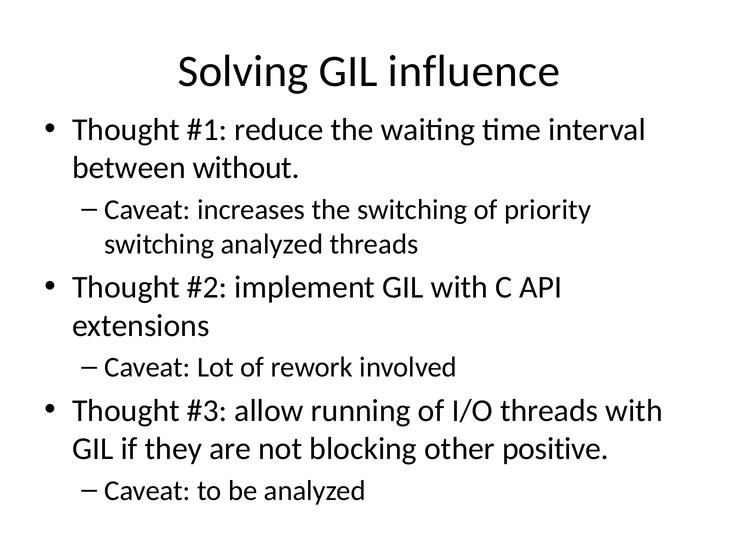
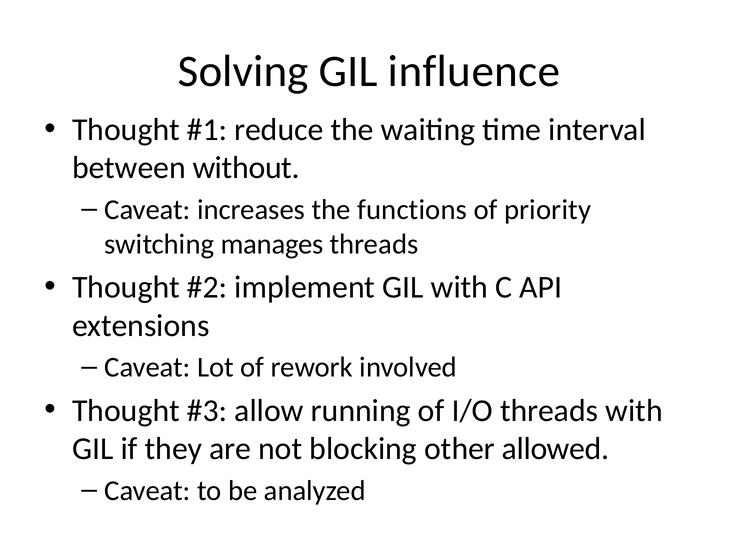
the switching: switching -> functions (412, 210)
switching analyzed: analyzed -> manages (272, 244)
positive: positive -> allowed (555, 449)
